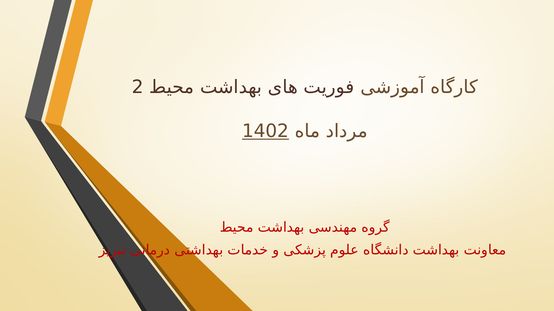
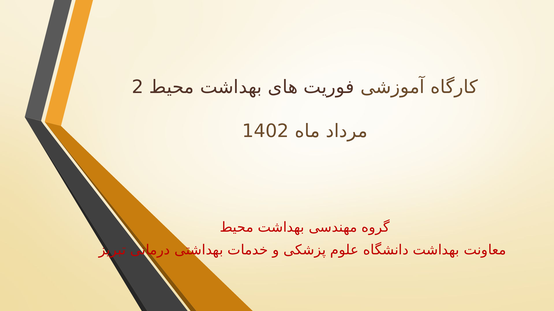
1402 underline: present -> none (266, 131)
